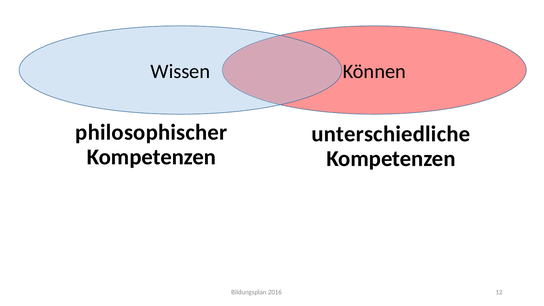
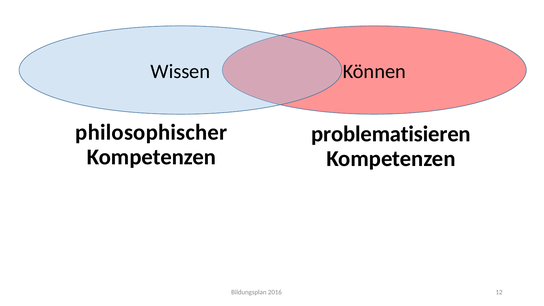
unterschiedliche: unterschiedliche -> problematisieren (391, 134)
